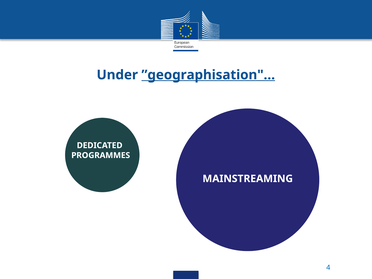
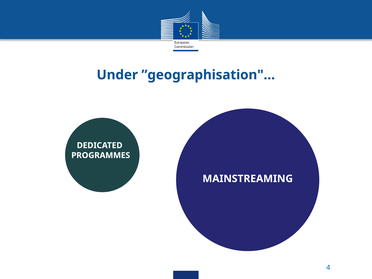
”geographisation"… underline: present -> none (208, 75)
